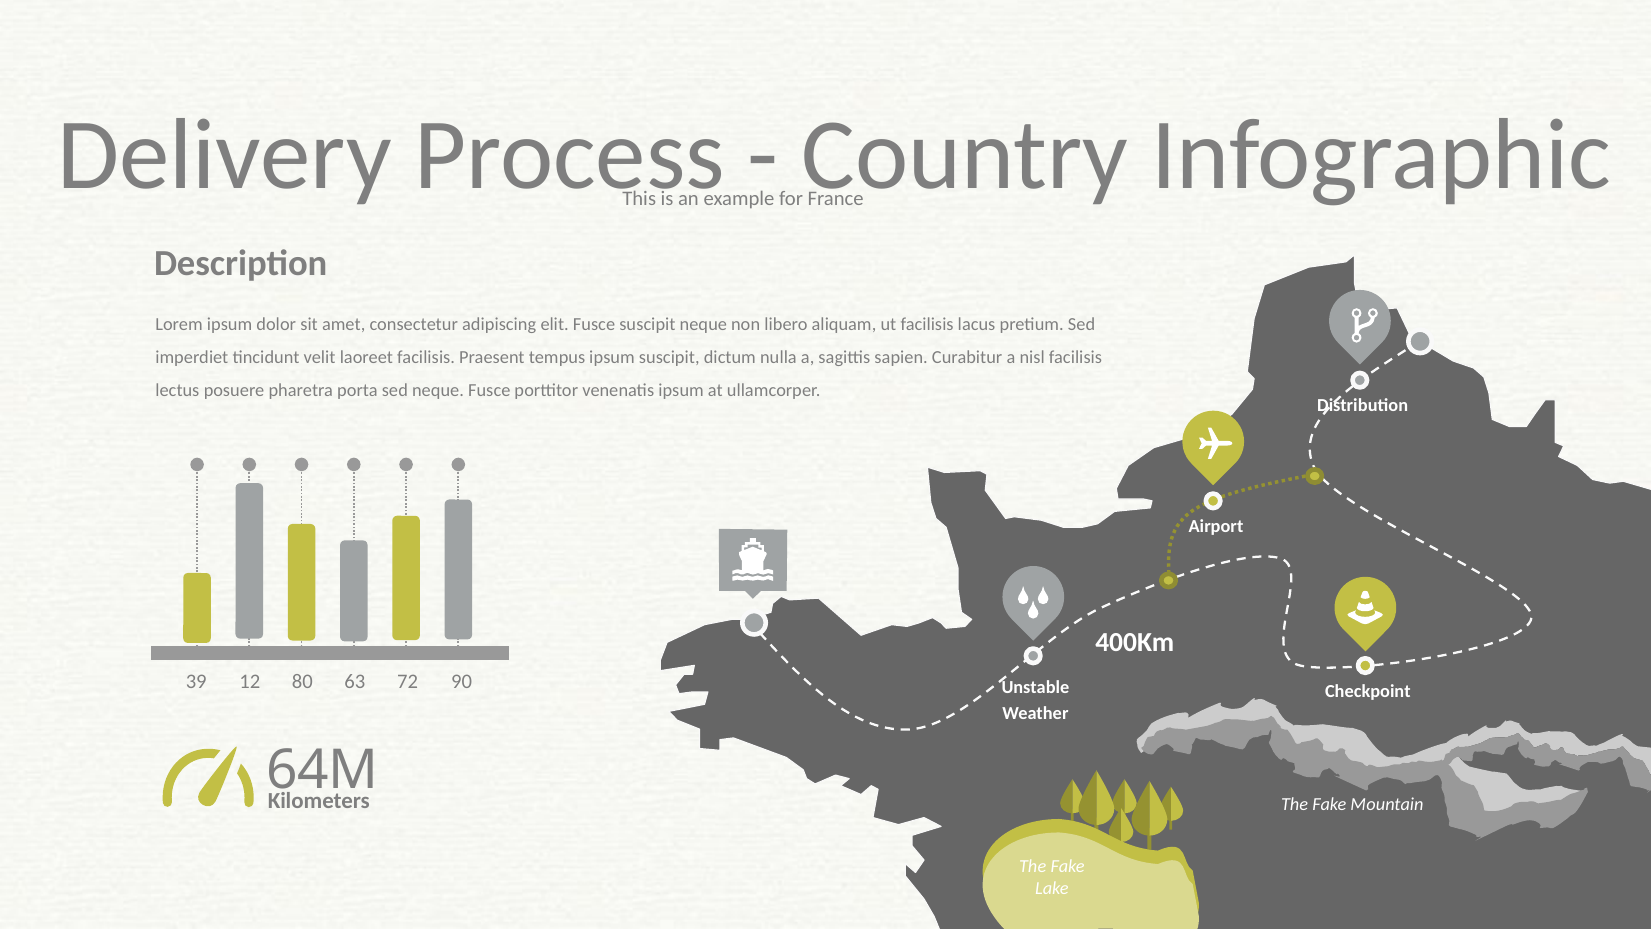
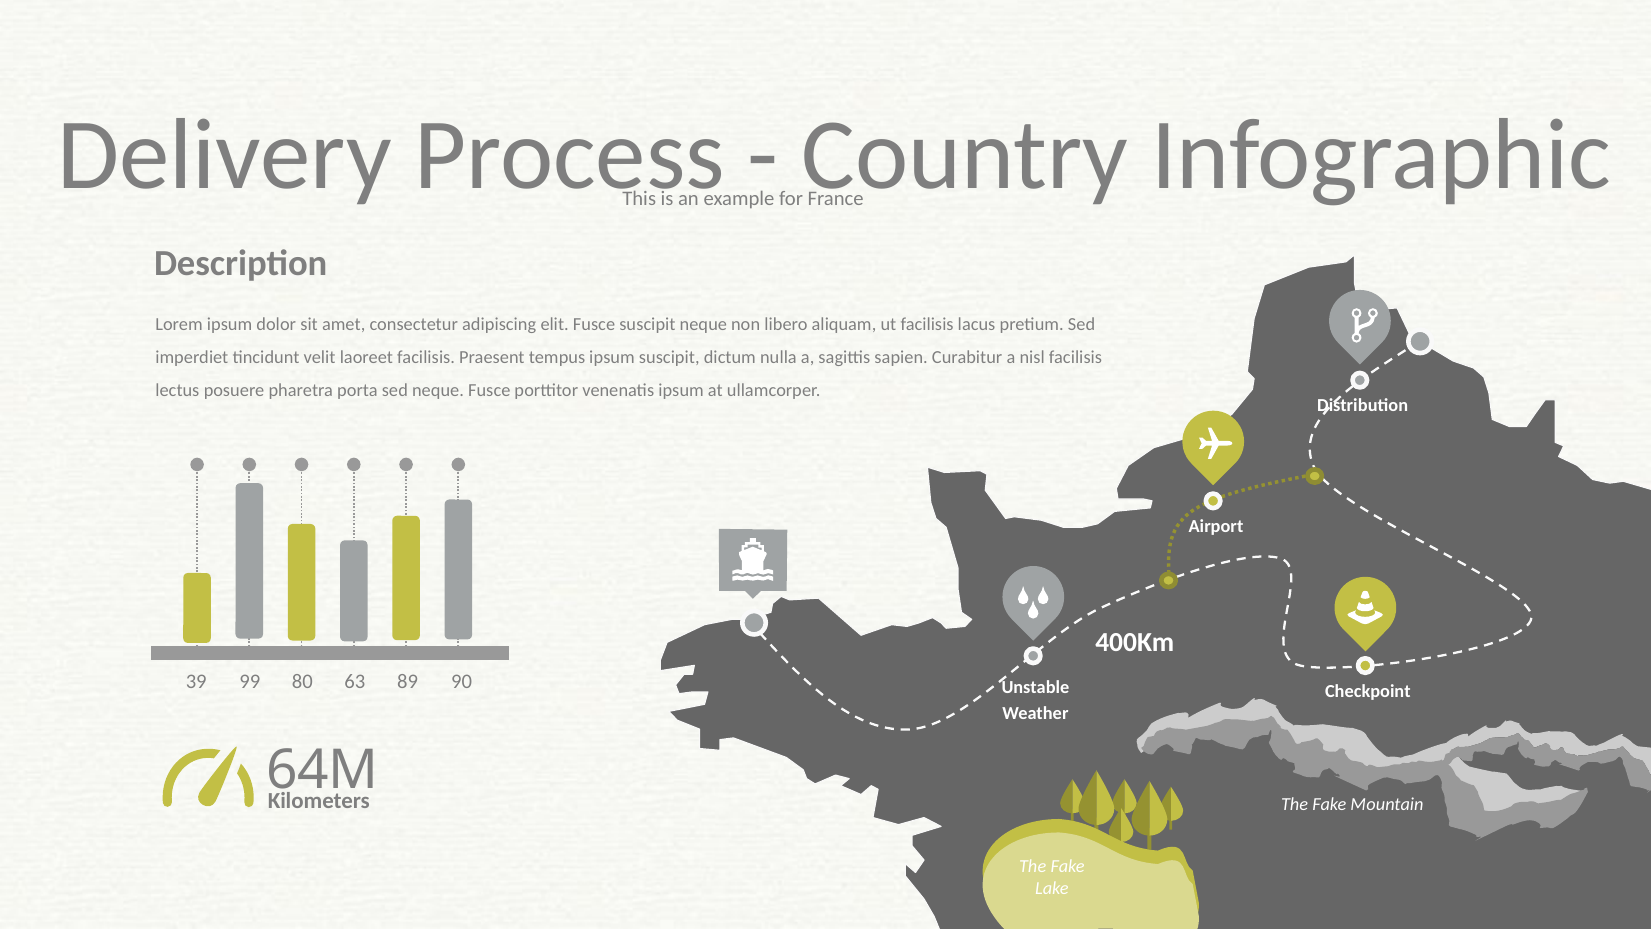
12: 12 -> 99 (250, 682)
72: 72 -> 89 (408, 682)
